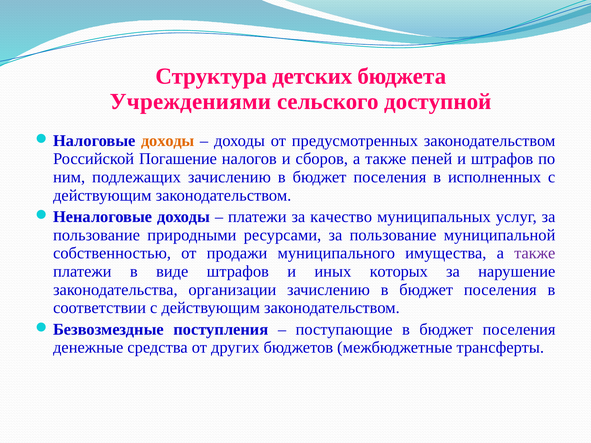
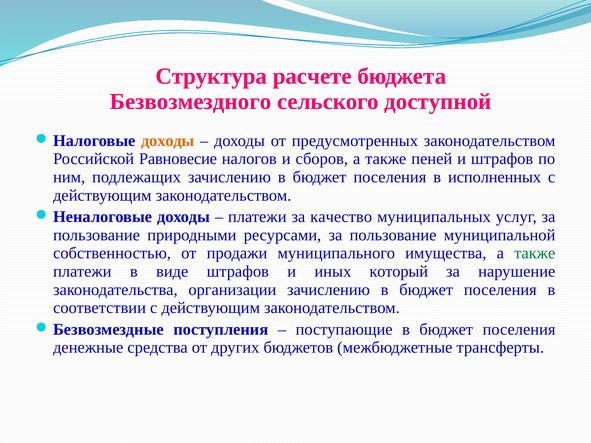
детских: детских -> расчете (312, 76)
Учреждениями: Учреждениями -> Безвозмездного (191, 102)
Погашение: Погашение -> Равновесие (178, 159)
также colour: purple -> green (535, 253)
которых: которых -> который (399, 272)
